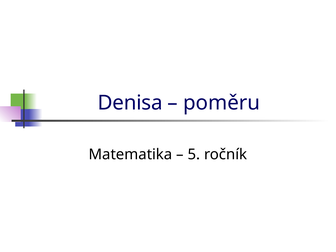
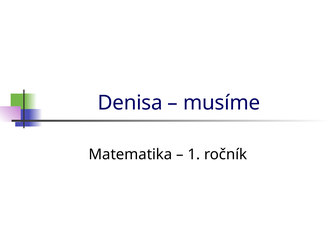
poměru: poměru -> musíme (222, 103)
5: 5 -> 1 (194, 154)
